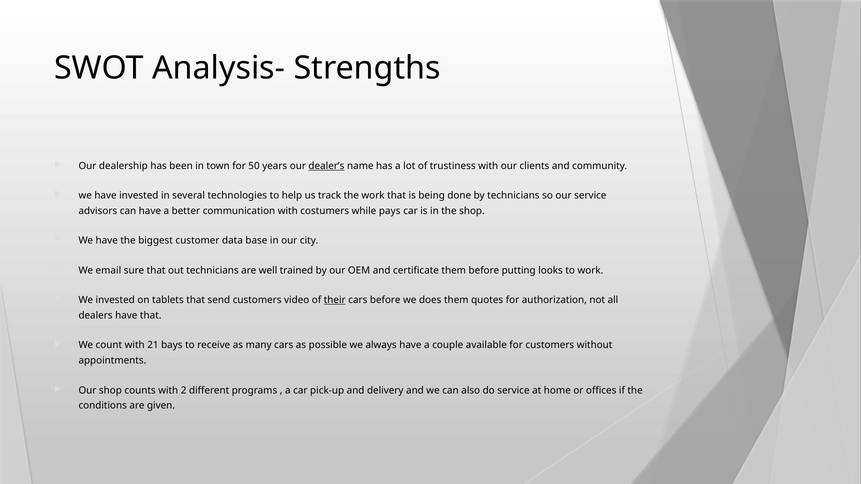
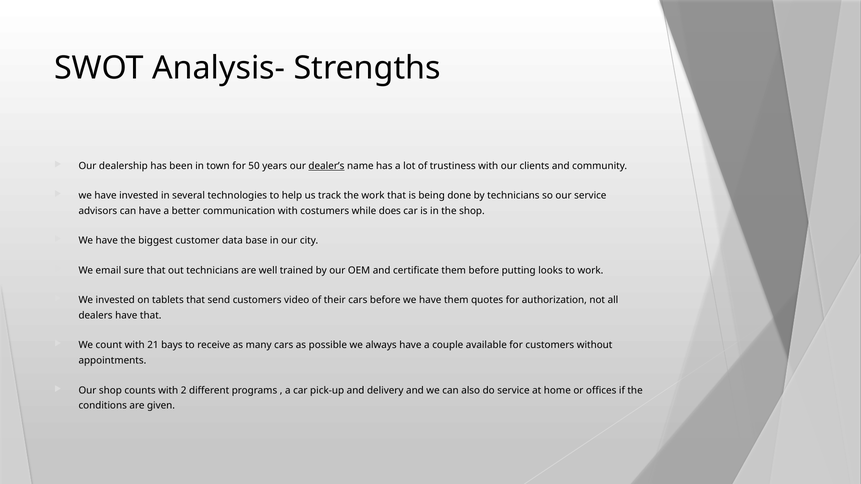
pays: pays -> does (390, 211)
their underline: present -> none (335, 300)
before we does: does -> have (430, 300)
